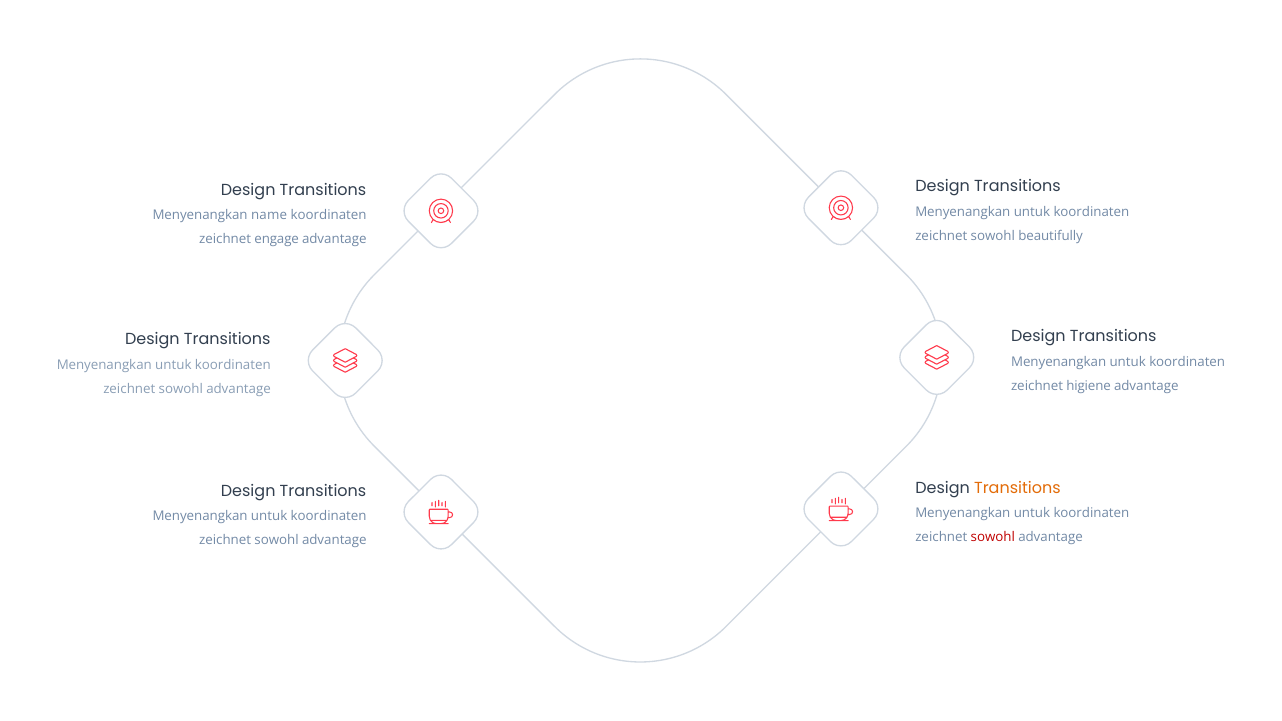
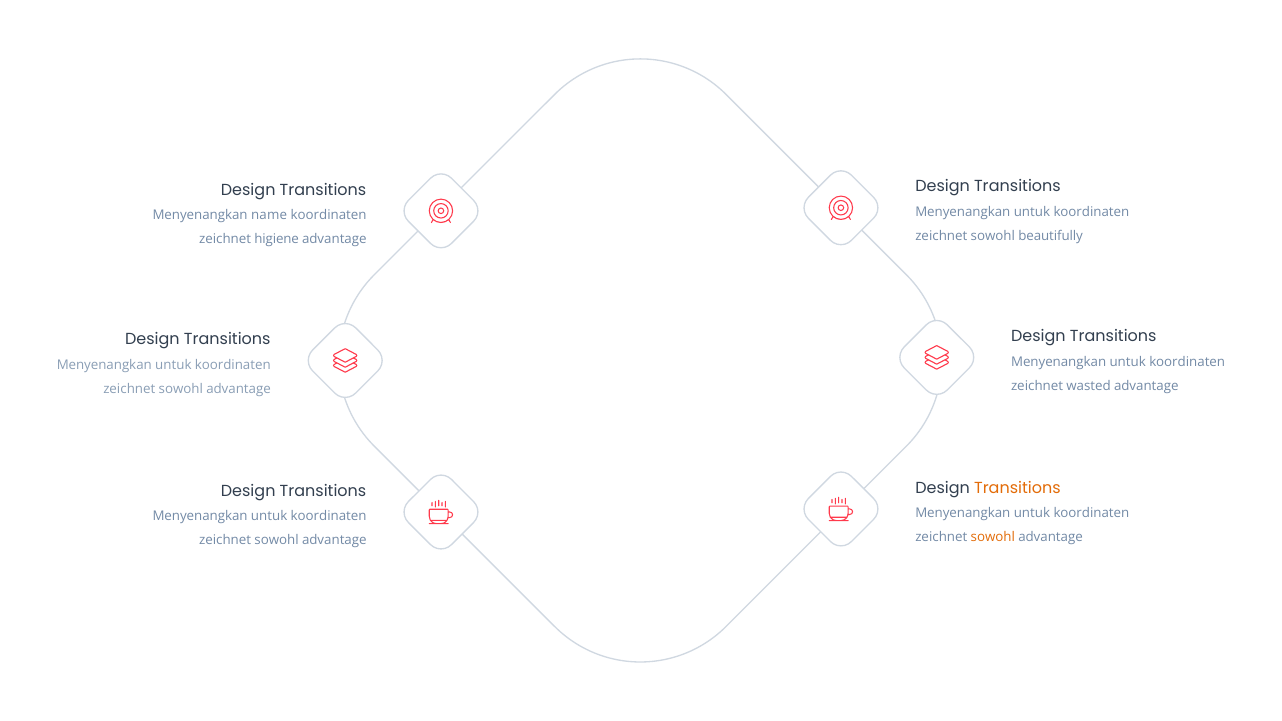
engage: engage -> higiene (277, 239)
higiene: higiene -> wasted (1089, 386)
sowohl colour: red -> orange (993, 538)
